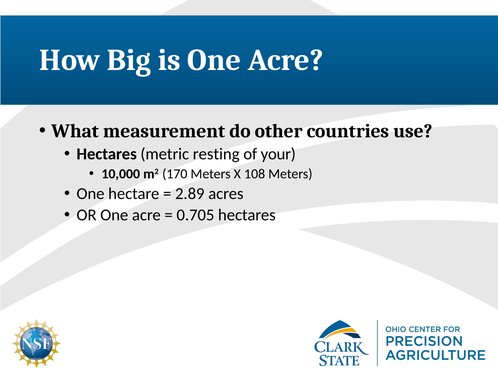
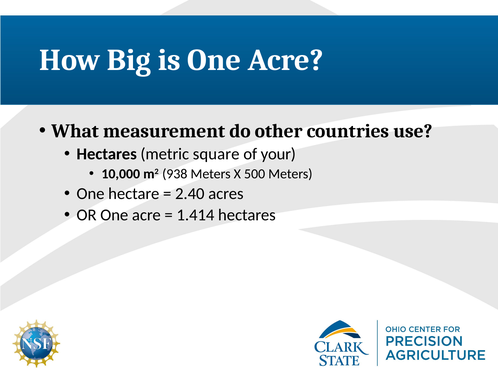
resting: resting -> square (216, 154)
170: 170 -> 938 (175, 174)
108: 108 -> 500 (255, 174)
2.89: 2.89 -> 2.40 (190, 193)
0.705: 0.705 -> 1.414 (195, 215)
